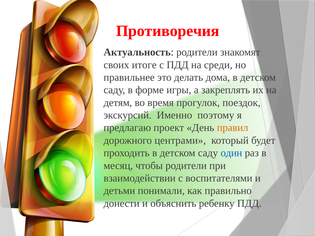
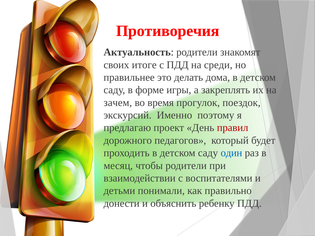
детям: детям -> зачем (118, 103)
правил colour: orange -> red (233, 128)
центрами: центрами -> педагогов (180, 141)
